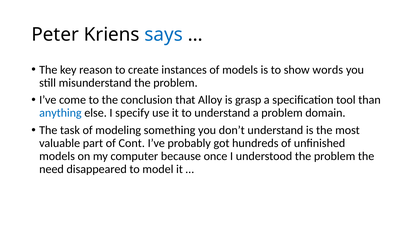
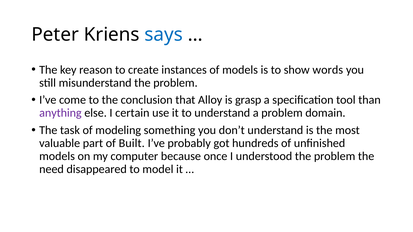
anything colour: blue -> purple (60, 113)
specify: specify -> certain (132, 113)
Cont: Cont -> Built (132, 143)
